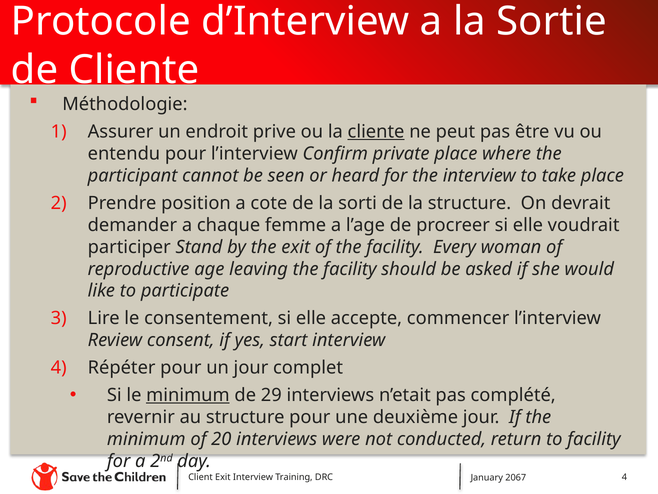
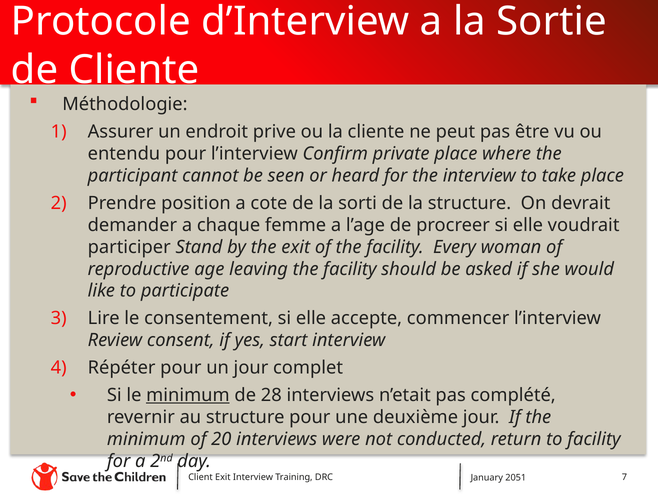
cliente underline: present -> none (376, 132)
29: 29 -> 28 (271, 395)
DRC 4: 4 -> 7 (624, 477)
2067: 2067 -> 2051 (516, 477)
